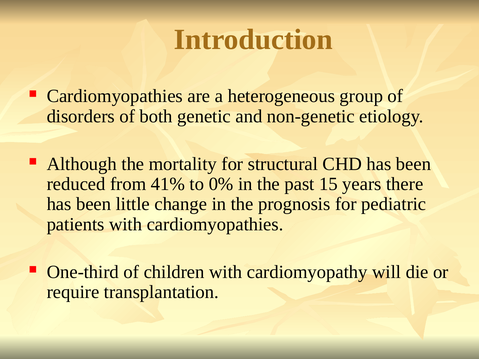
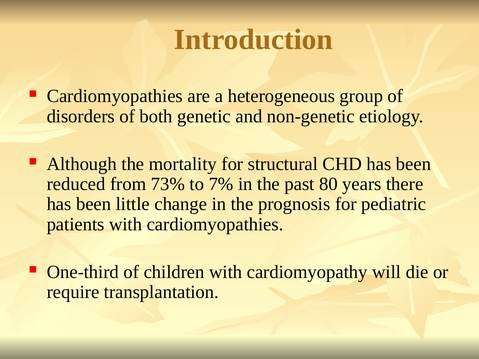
41%: 41% -> 73% (168, 184)
0%: 0% -> 7% (221, 184)
15: 15 -> 80 (328, 184)
